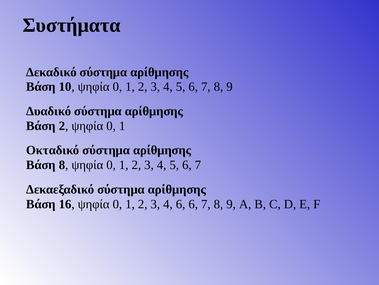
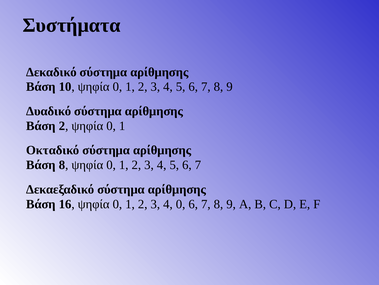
4 6: 6 -> 0 (181, 204)
